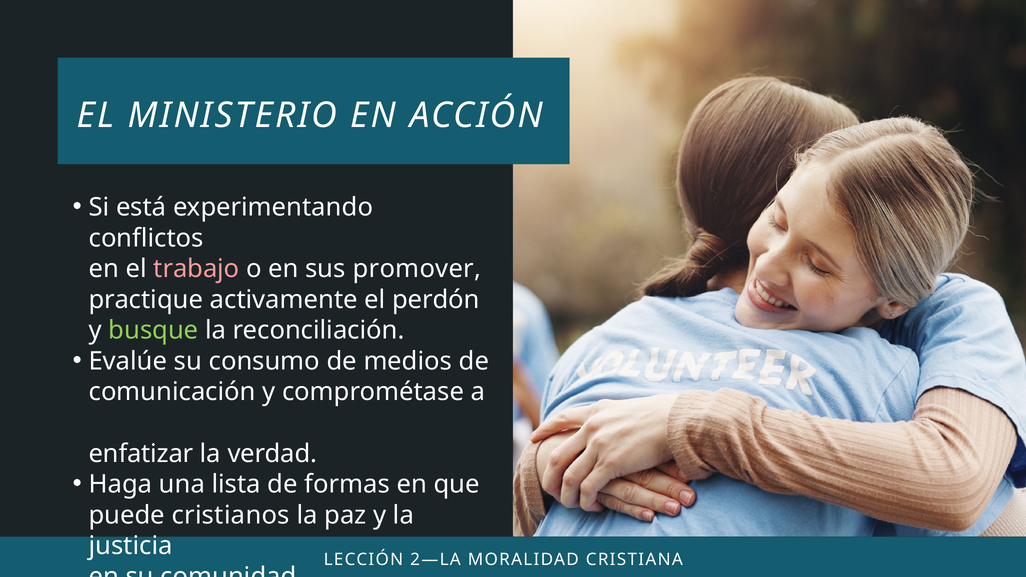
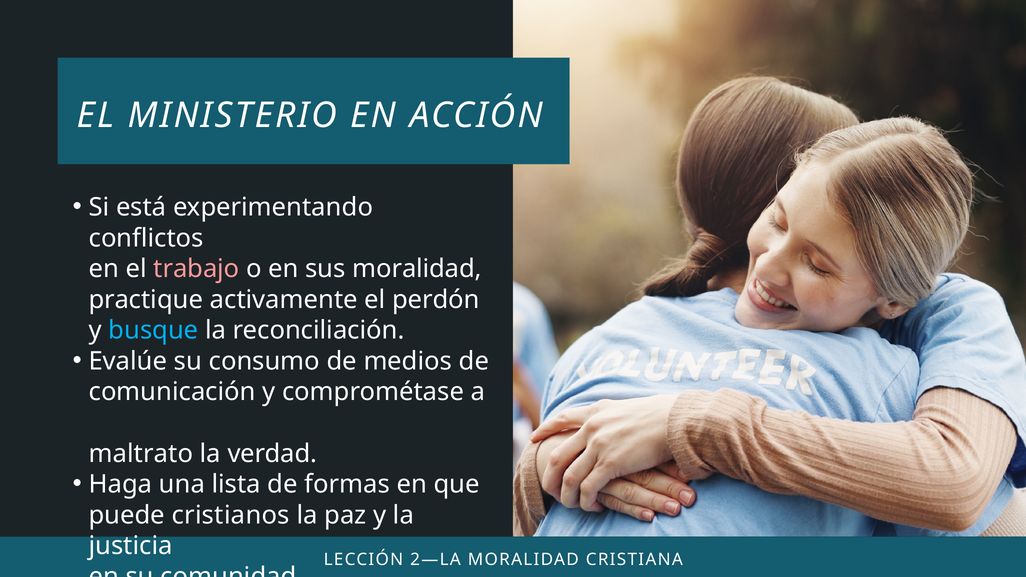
sus promover: promover -> moralidad (417, 269)
busque colour: light green -> light blue (153, 331)
enfatizar: enfatizar -> maltrato (141, 454)
